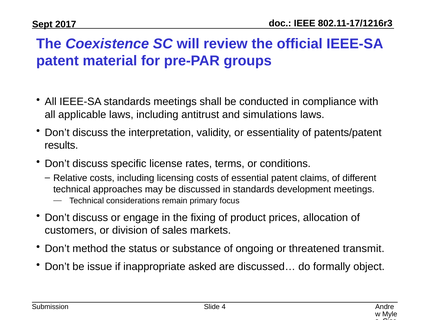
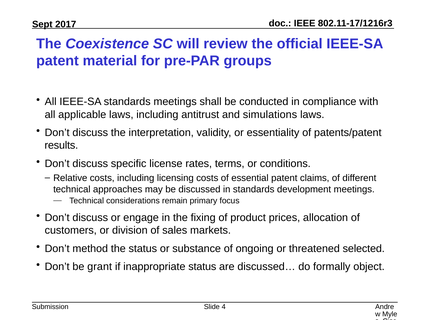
transmit: transmit -> selected (364, 248)
issue: issue -> grant (100, 266)
inappropriate asked: asked -> status (202, 266)
